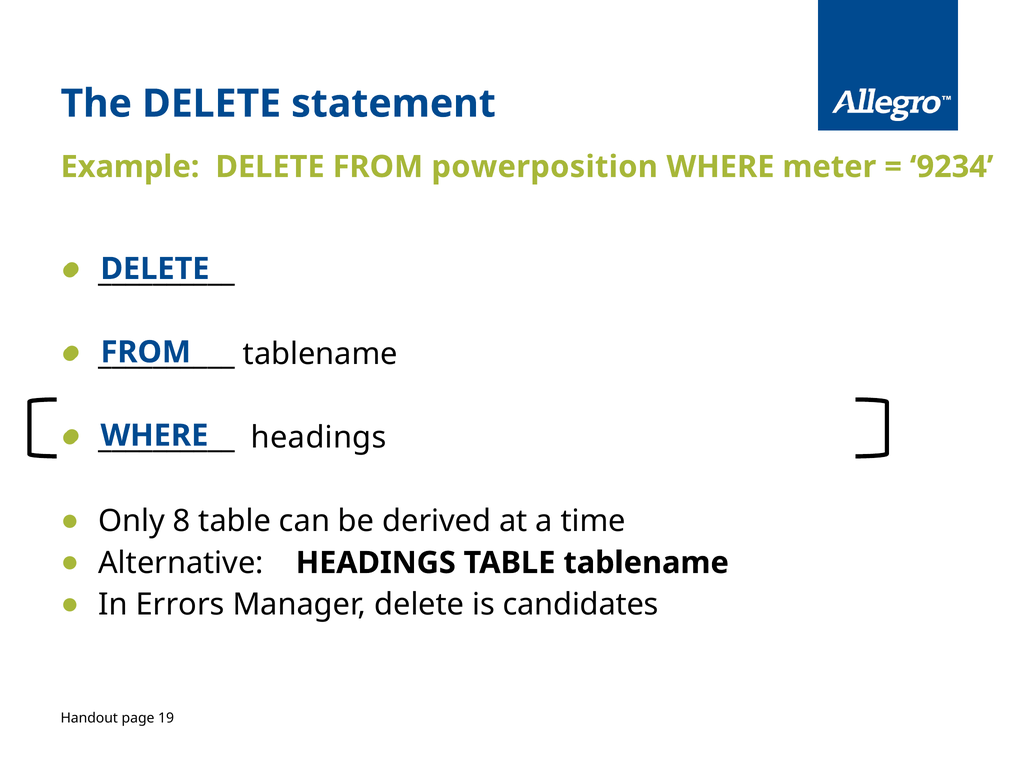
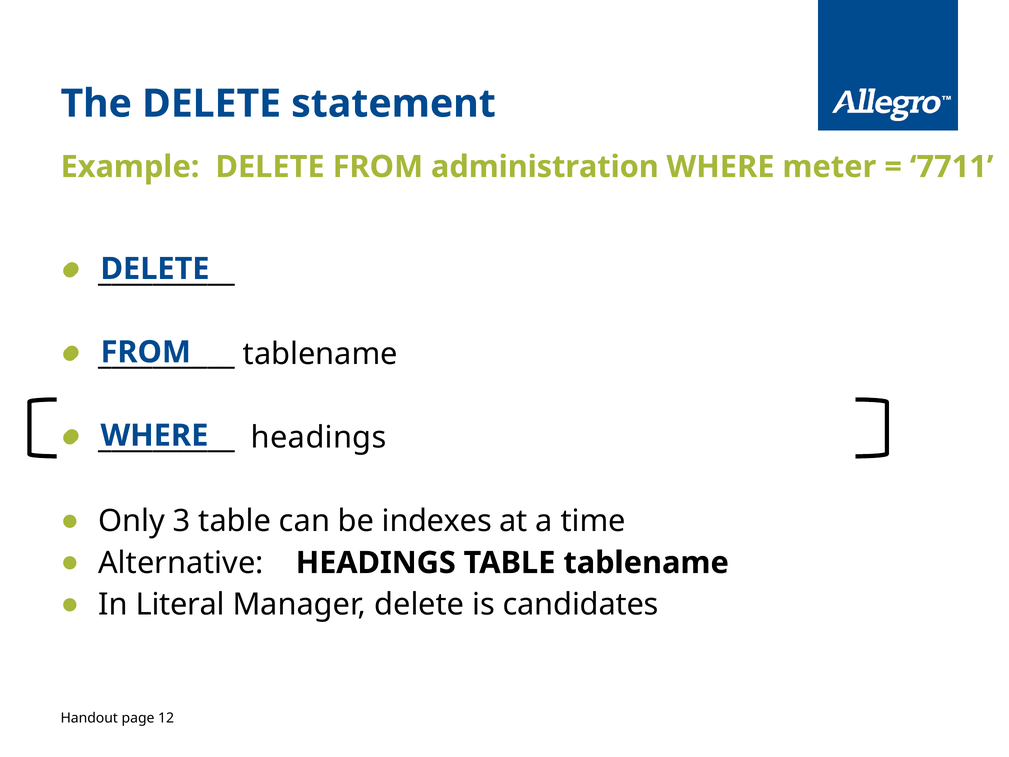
powerposition: powerposition -> administration (545, 167)
9234: 9234 -> 7711 (952, 167)
8: 8 -> 3 (182, 521)
derived: derived -> indexes (437, 521)
Errors: Errors -> Literal (180, 604)
19: 19 -> 12 (166, 718)
